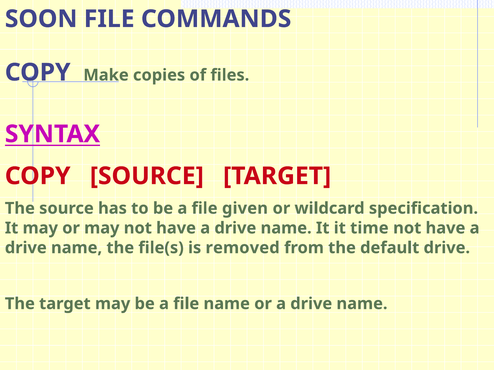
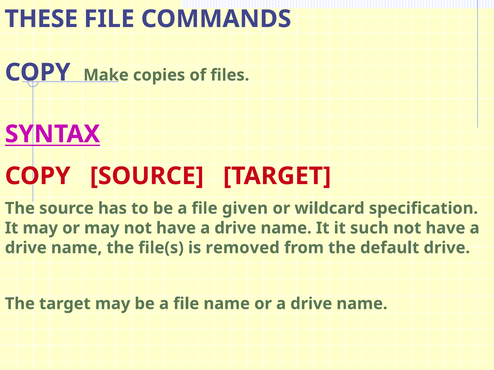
SOON: SOON -> THESE (41, 19)
time: time -> such (369, 228)
